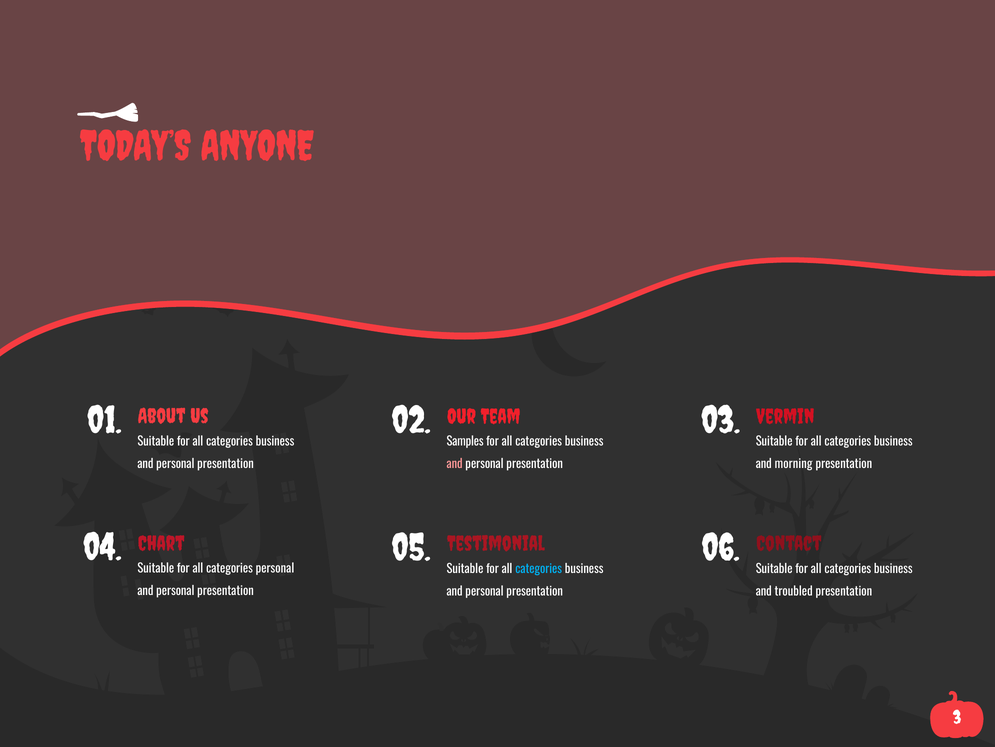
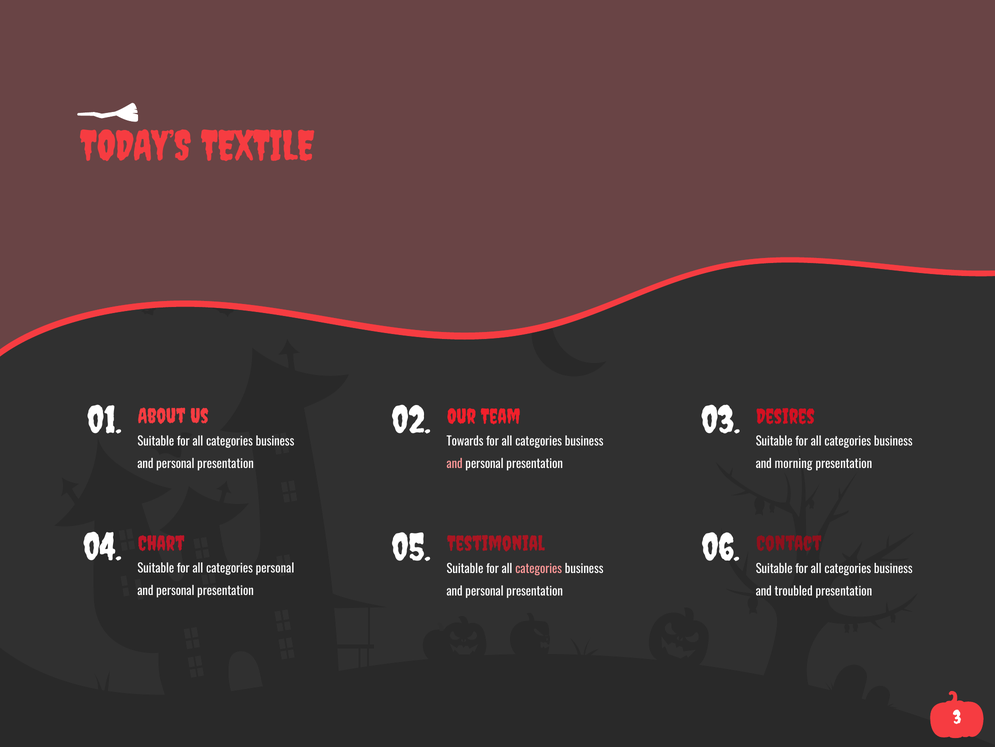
ANYONE: ANYONE -> TEXTILE (258, 146)
Vermin: Vermin -> Desires (785, 416)
Samples: Samples -> Towards (465, 441)
categories colour: light blue -> pink (539, 568)
